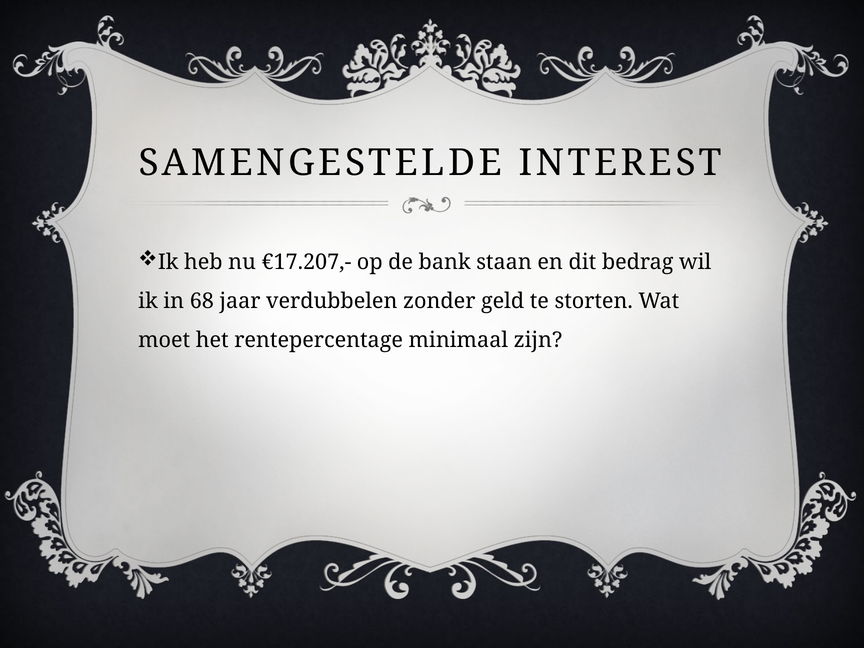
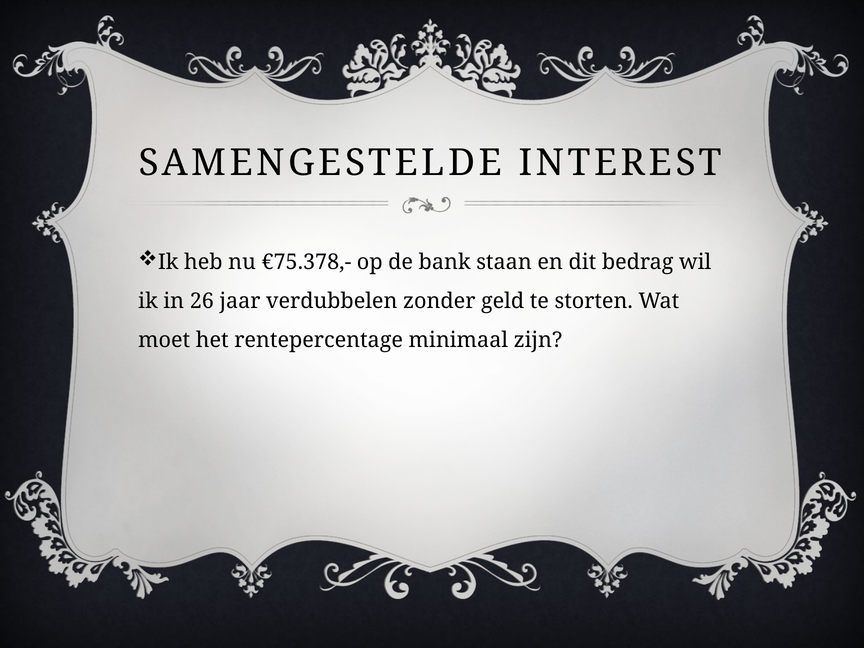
€17.207,-: €17.207,- -> €75.378,- (306, 262)
68: 68 -> 26 (202, 301)
